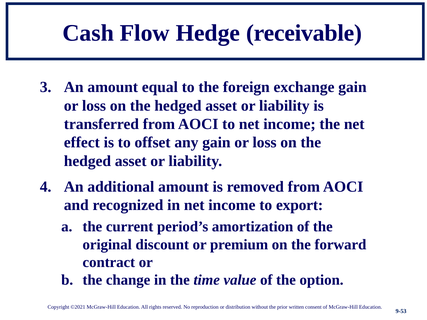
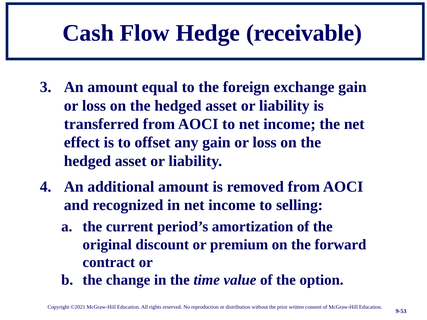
export: export -> selling (300, 205)
